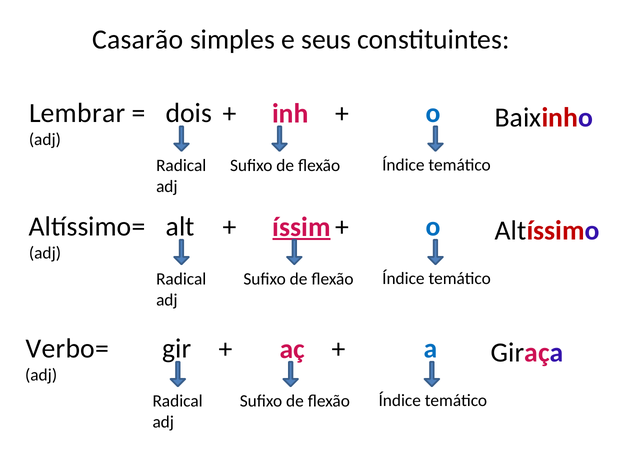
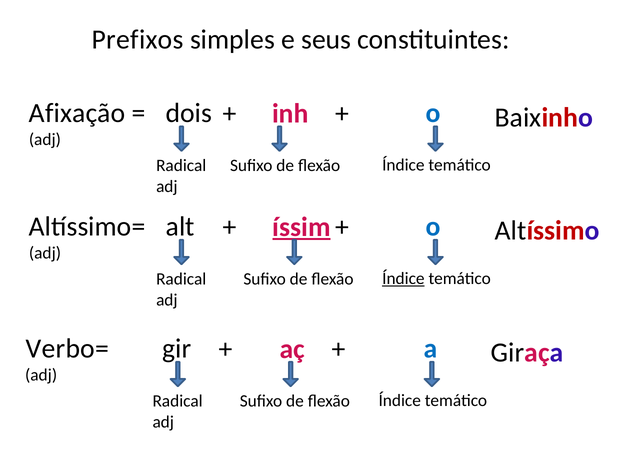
Casarão: Casarão -> Prefixos (138, 39)
Lembrar: Lembrar -> Afixação (77, 113)
Índice underline: none -> present (403, 278)
